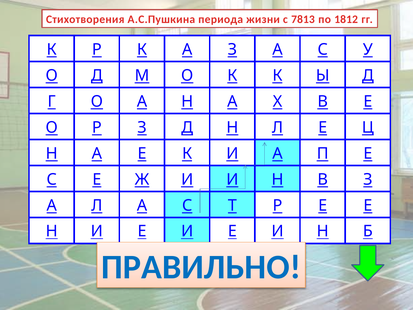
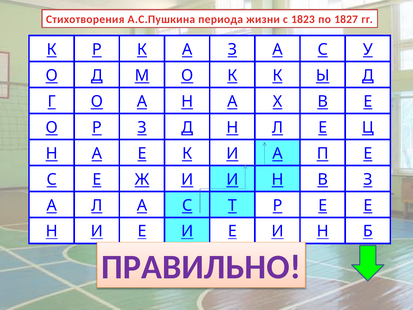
7813: 7813 -> 1823 (303, 19)
1812: 1812 -> 1827 (346, 19)
ПРАВИЛЬНО colour: blue -> purple (201, 267)
